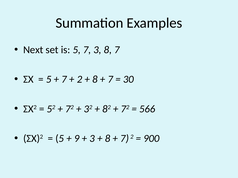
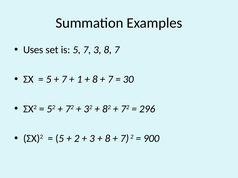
Next: Next -> Uses (33, 50)
2: 2 -> 1 (80, 80)
566: 566 -> 296 (147, 109)
9: 9 -> 2 (77, 139)
